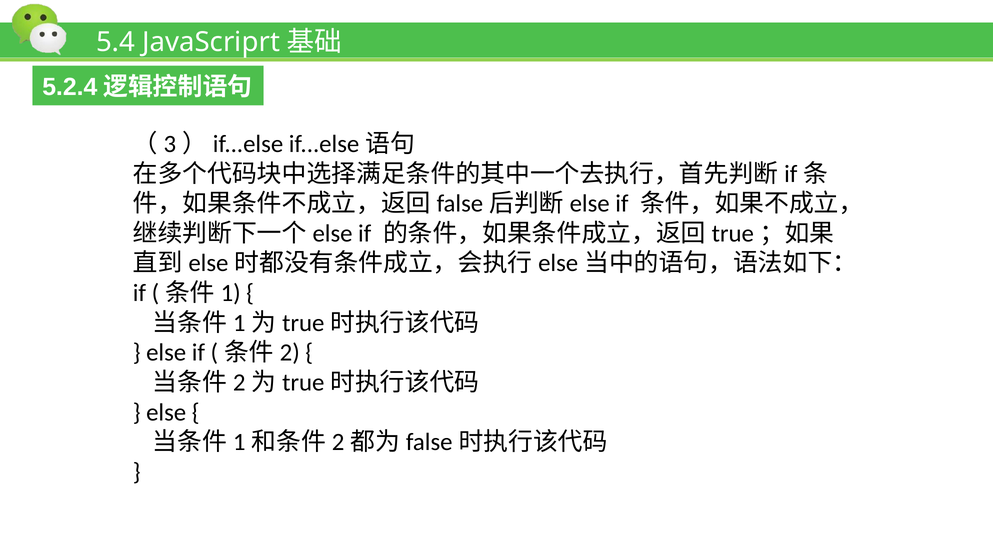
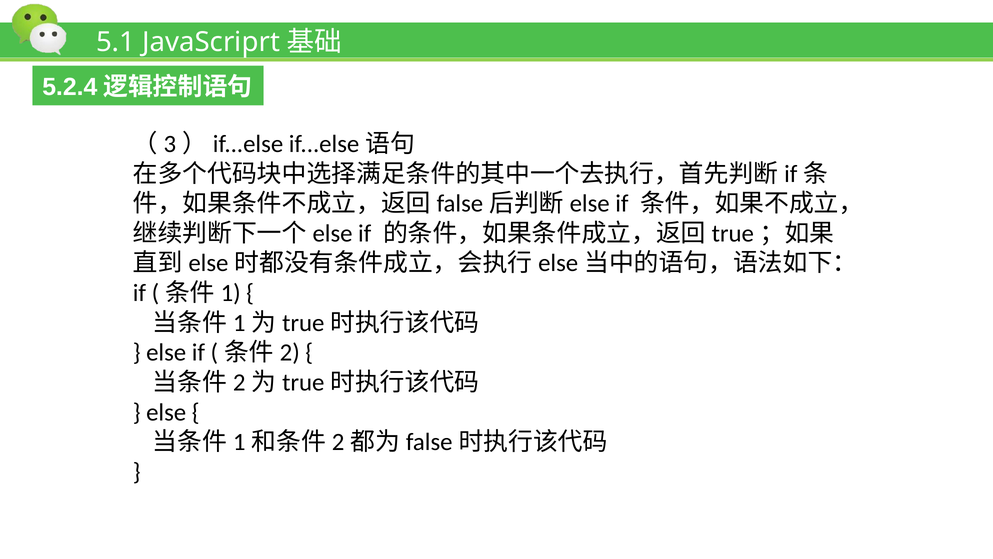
5.4: 5.4 -> 5.1 (116, 42)
